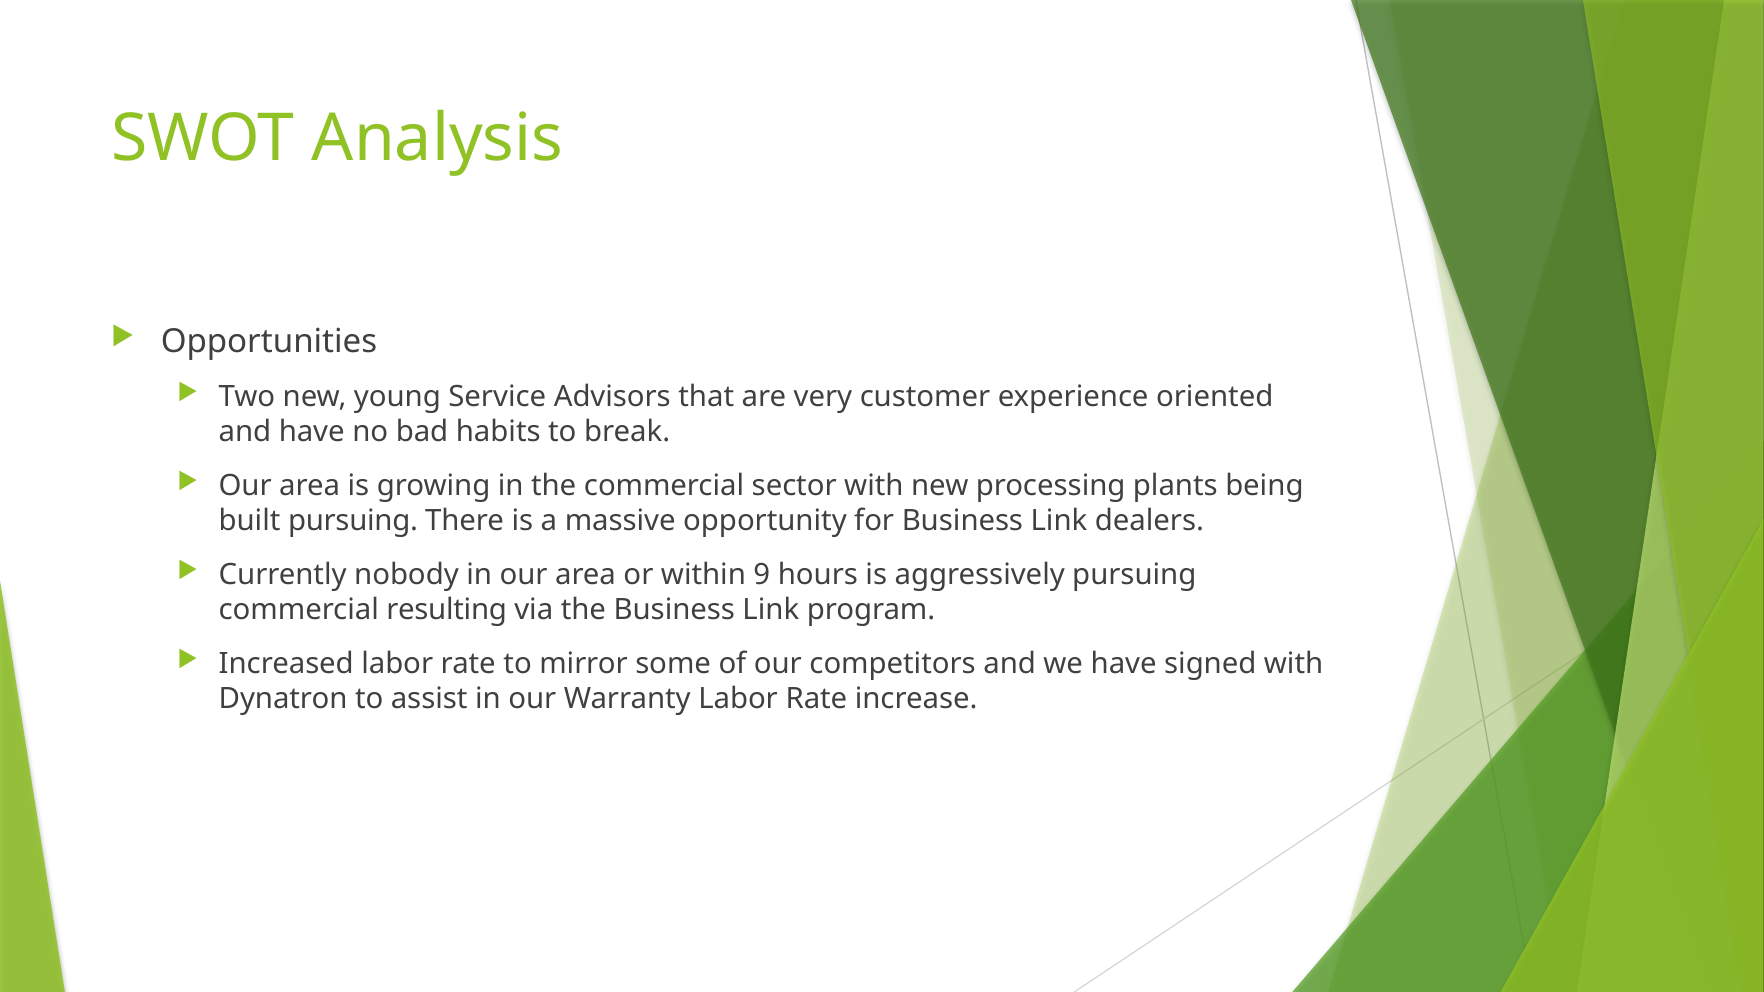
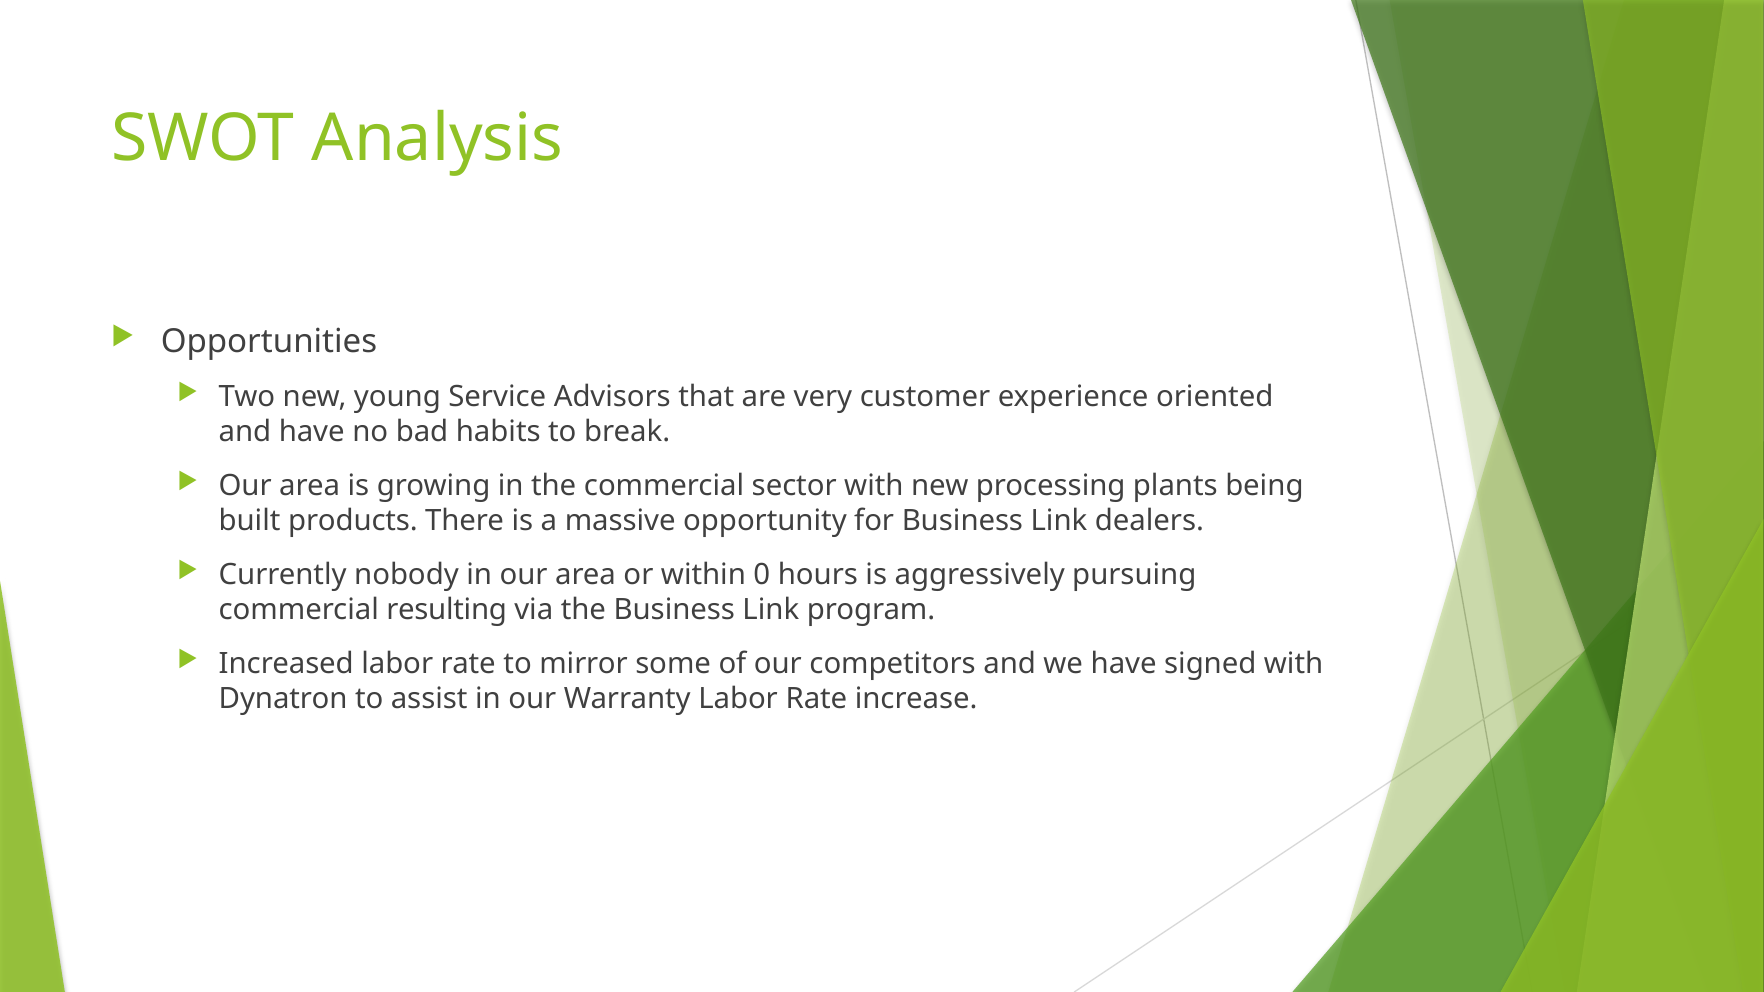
built pursuing: pursuing -> products (353, 521)
9: 9 -> 0 (762, 575)
